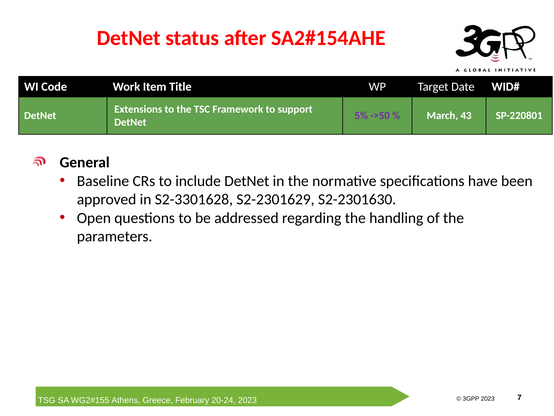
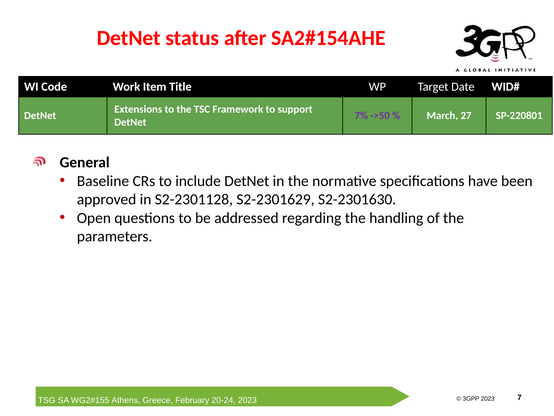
5%: 5% -> 7% (361, 116)
43: 43 -> 27 (466, 116)
S2-3301628: S2-3301628 -> S2-2301128 (194, 199)
